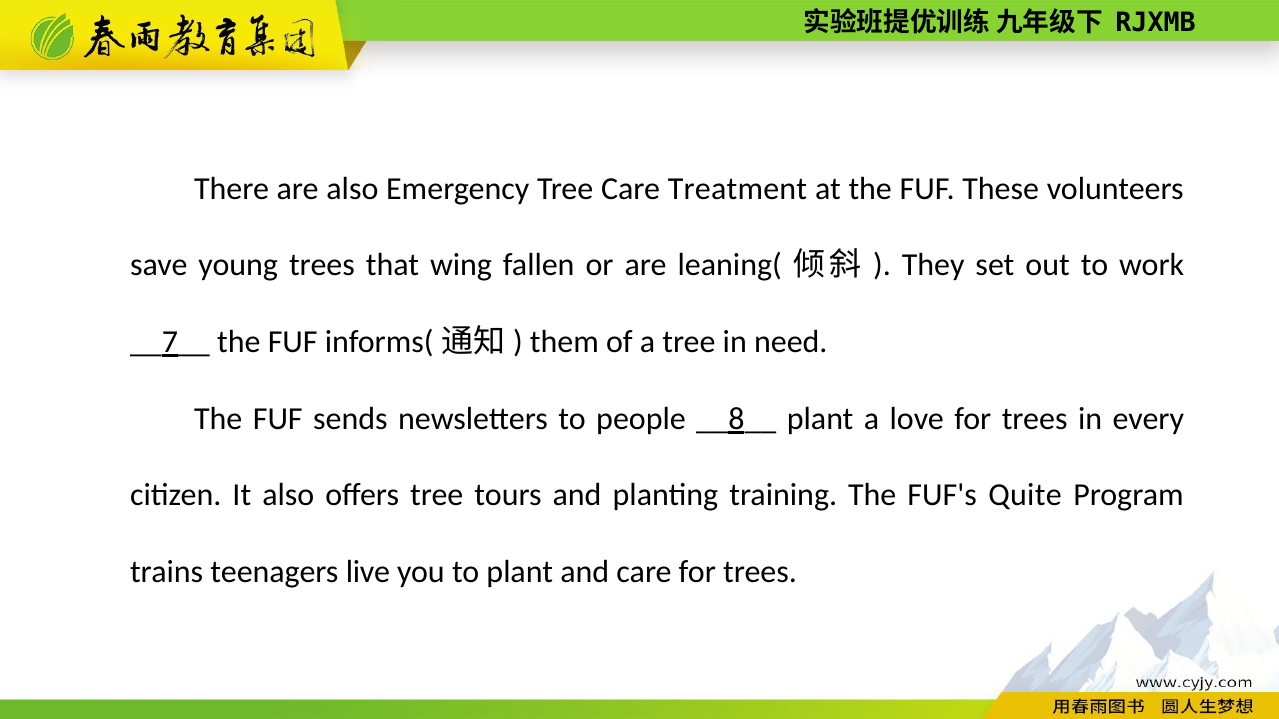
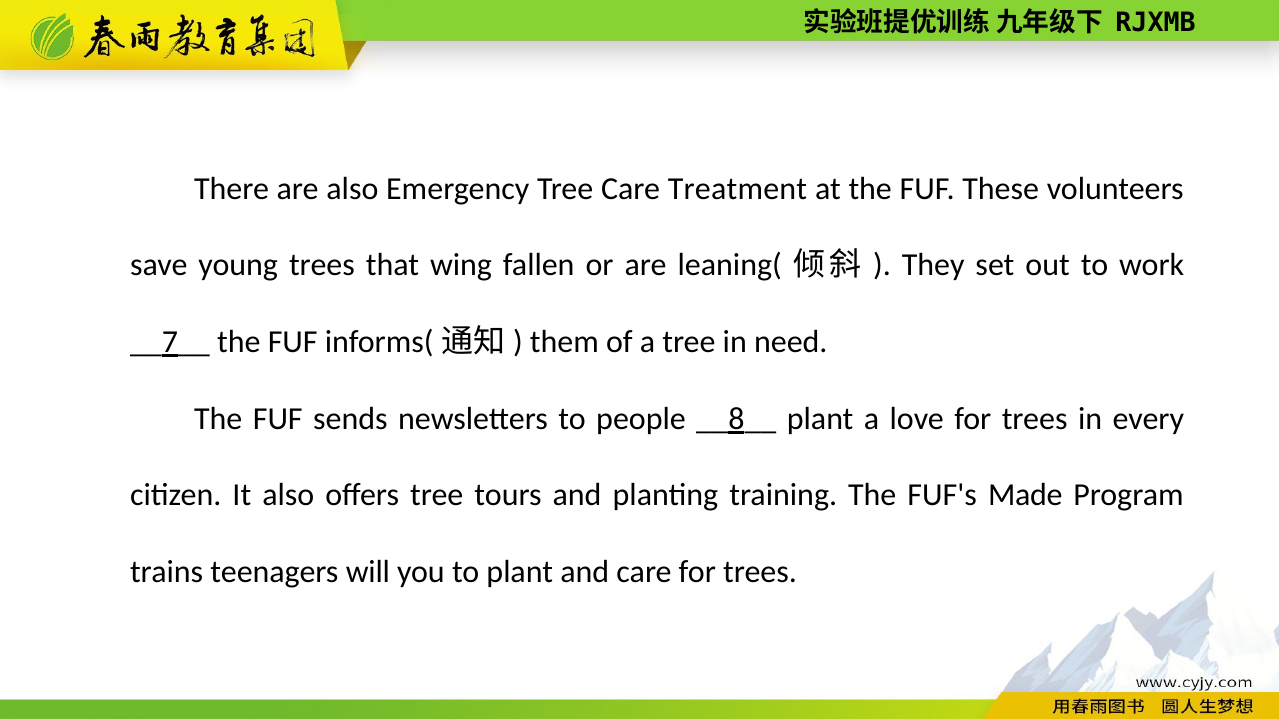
Quite: Quite -> Made (1025, 496)
live: live -> will (368, 572)
